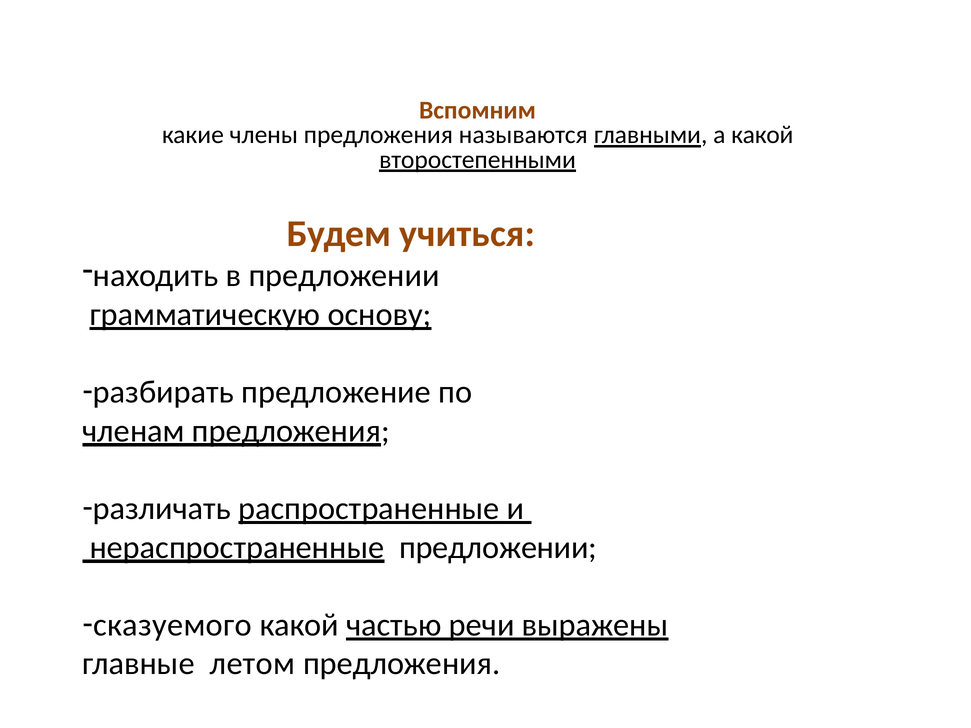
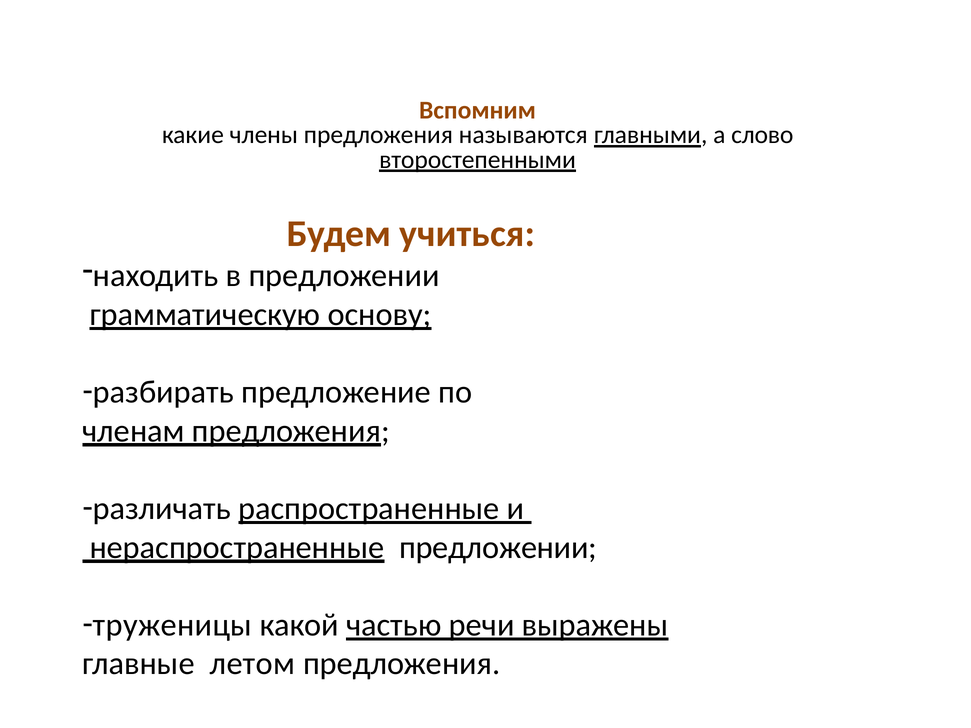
а какой: какой -> слово (762, 135)
сказуемого: сказуемого -> труженицы (172, 625)
